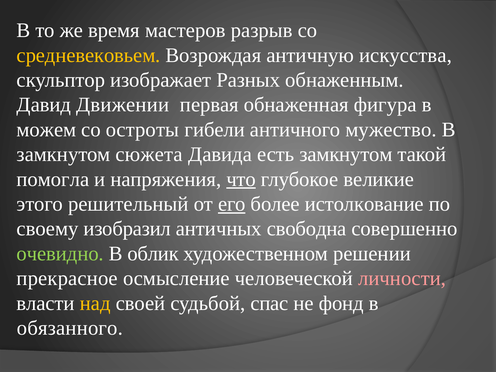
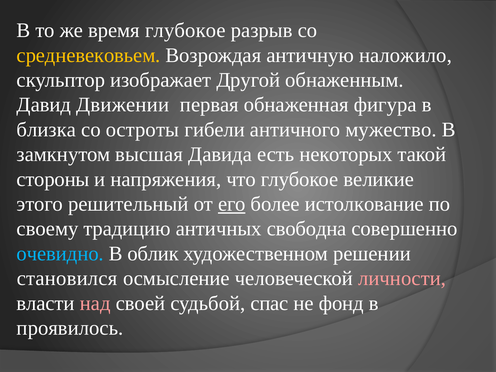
время мастеров: мастеров -> глубокое (185, 30)
искусства: искусства -> наложило (405, 55)
Разных: Разных -> Другой (248, 80)
можем: можем -> близка (46, 130)
сюжета: сюжета -> высшая (149, 154)
есть замкнутом: замкнутом -> некоторых (346, 154)
помогла: помогла -> стороны (53, 179)
что underline: present -> none (241, 179)
изобразил: изобразил -> традицию (127, 229)
очевидно colour: light green -> light blue (60, 254)
прекрасное: прекрасное -> становился (67, 278)
над colour: yellow -> pink (95, 303)
обязанного: обязанного -> проявилось (70, 328)
